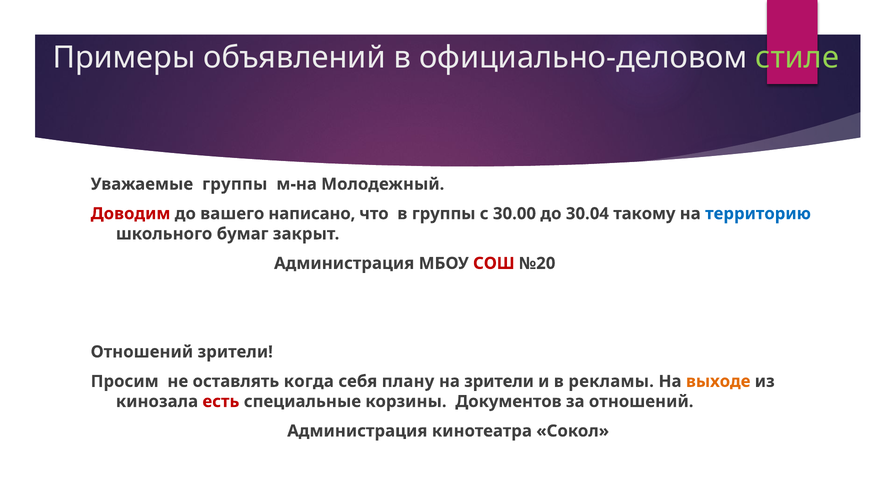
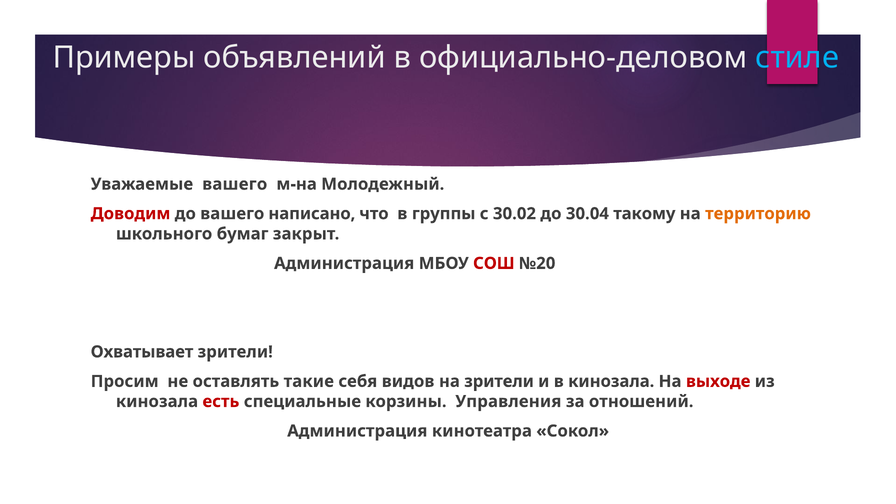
стиле colour: light green -> light blue (797, 57)
Уважаемые группы: группы -> вашего (235, 184)
30.00: 30.00 -> 30.02 (514, 214)
территорию colour: blue -> orange (758, 214)
Отношений: Отношений -> Охватывает (142, 352)
когда: когда -> такие (309, 381)
плану: плану -> видов (408, 381)
в рекламы: рекламы -> кинозала (611, 381)
выходе colour: orange -> red (718, 381)
Документов: Документов -> Управления (508, 401)
